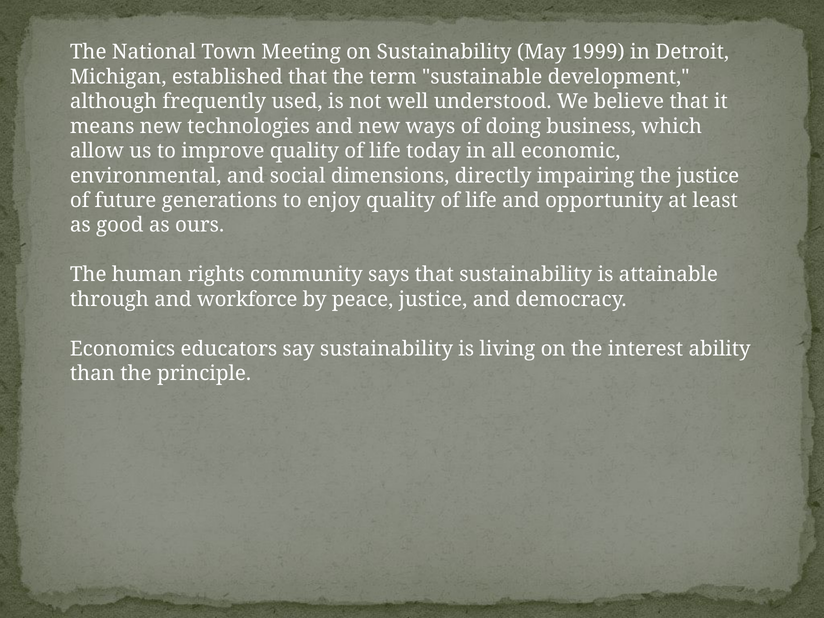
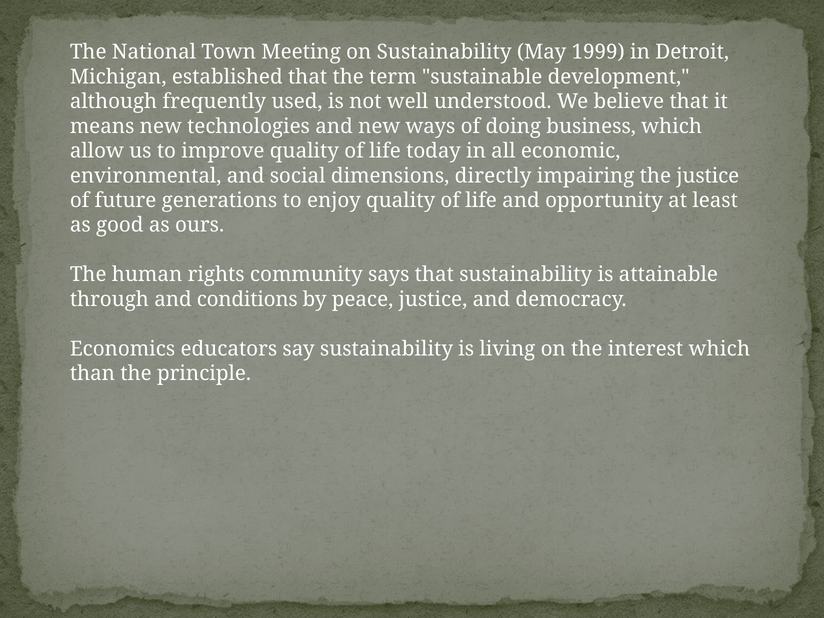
workforce: workforce -> conditions (247, 299)
interest ability: ability -> which (719, 349)
